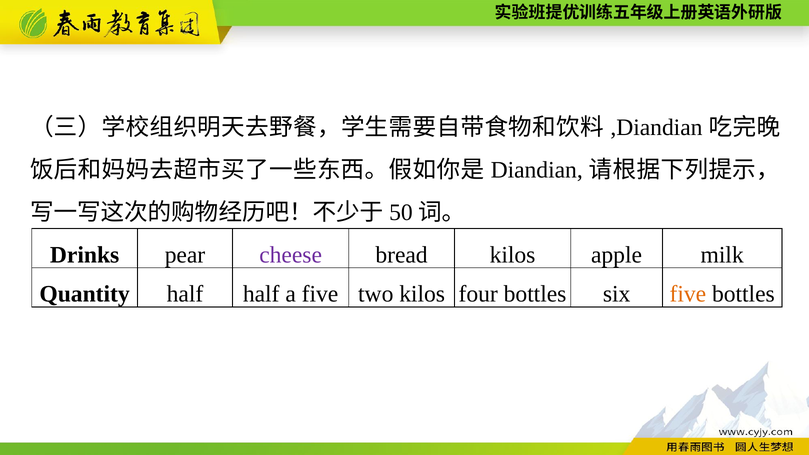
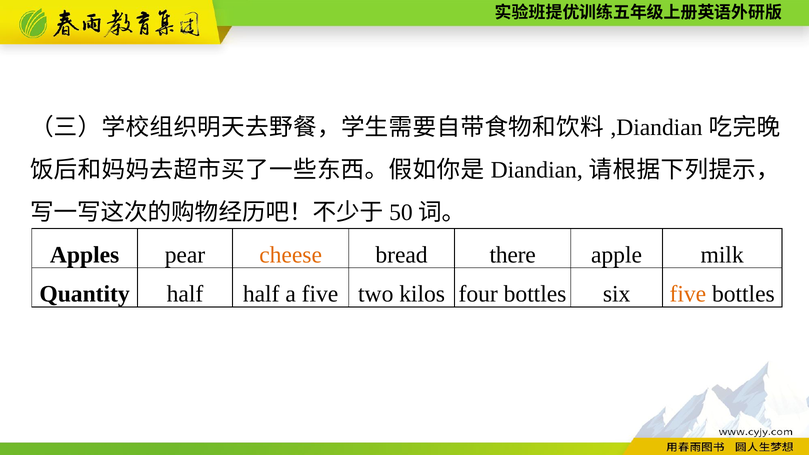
Drinks: Drinks -> Apples (85, 255)
cheese colour: purple -> orange (291, 255)
bread kilos: kilos -> there (513, 255)
